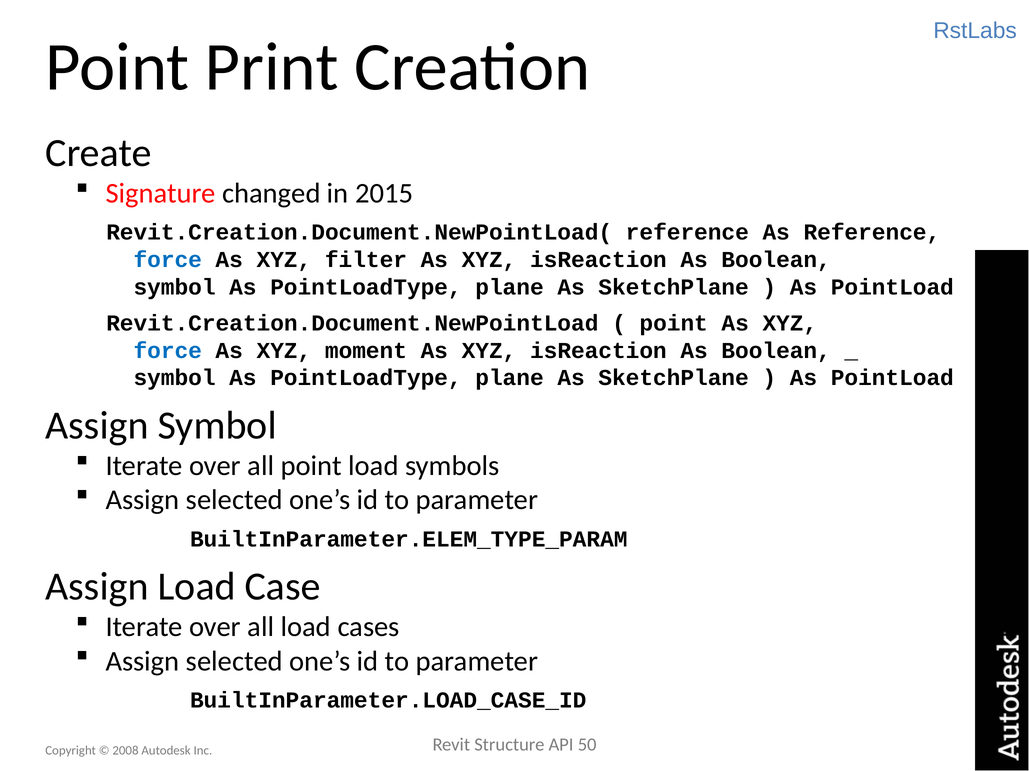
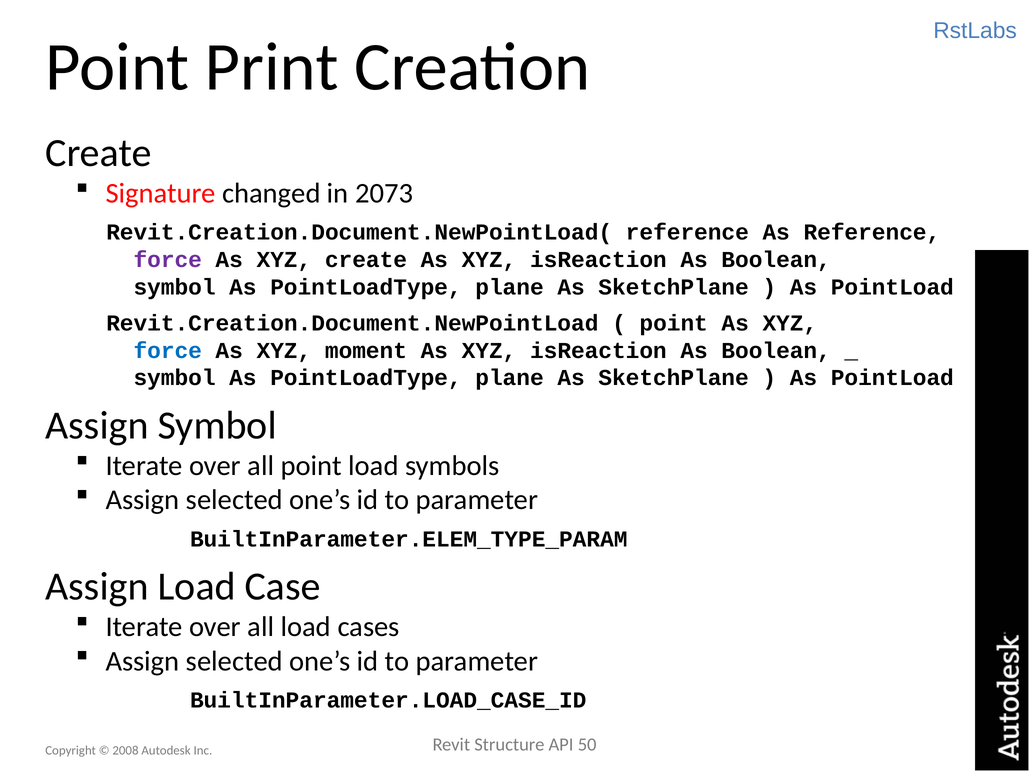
2015: 2015 -> 2073 (384, 193)
force colour: blue -> purple (168, 260)
XYZ filter: filter -> create (366, 260)
